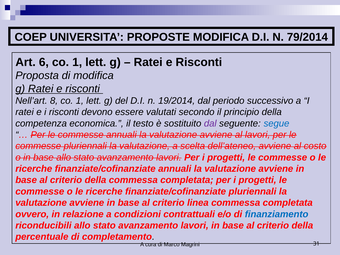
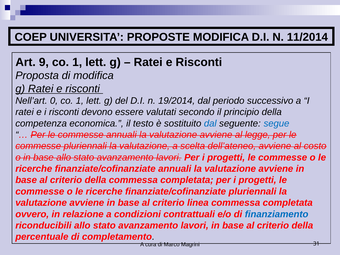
79/2014: 79/2014 -> 11/2014 (307, 37)
6: 6 -> 9 (44, 62)
8: 8 -> 0 (54, 101)
dal colour: purple -> blue (210, 123)
al lavori: lavori -> legge (258, 135)
